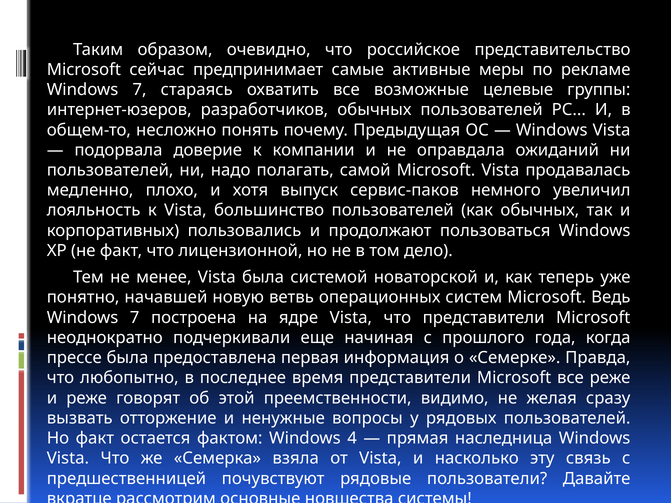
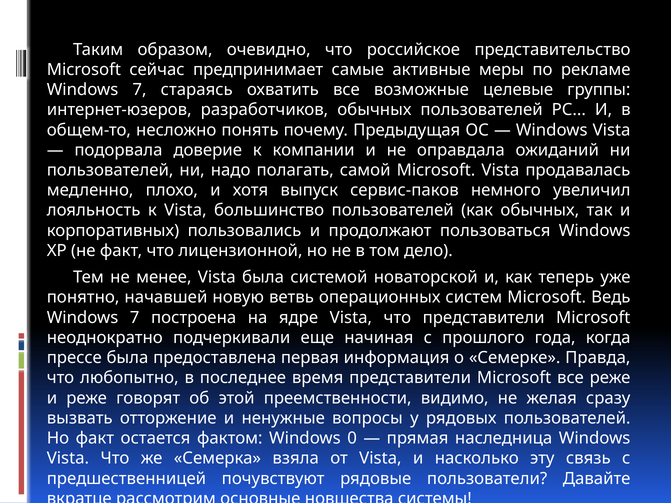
4: 4 -> 0 (352, 439)
